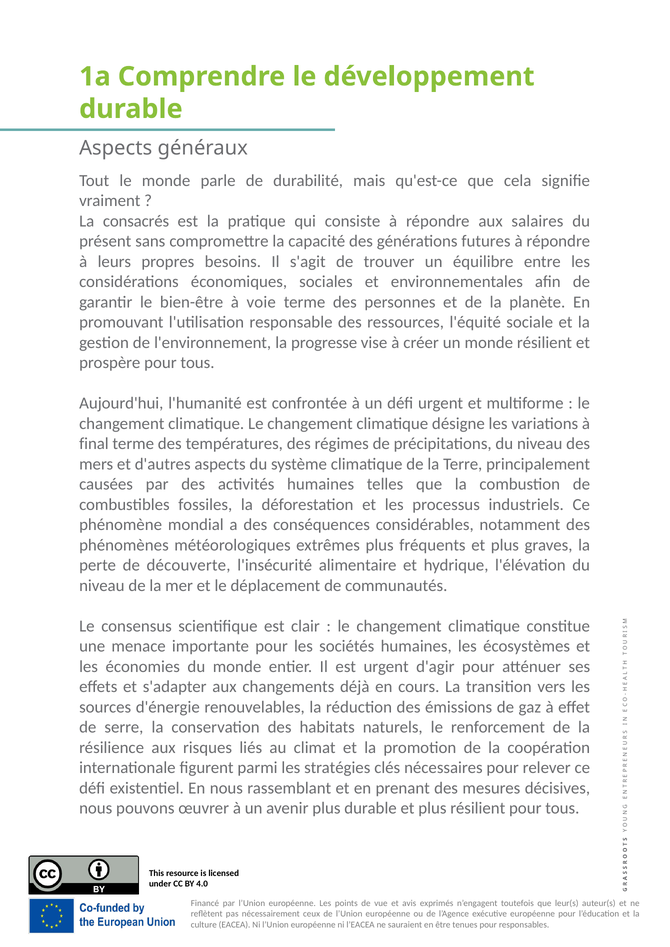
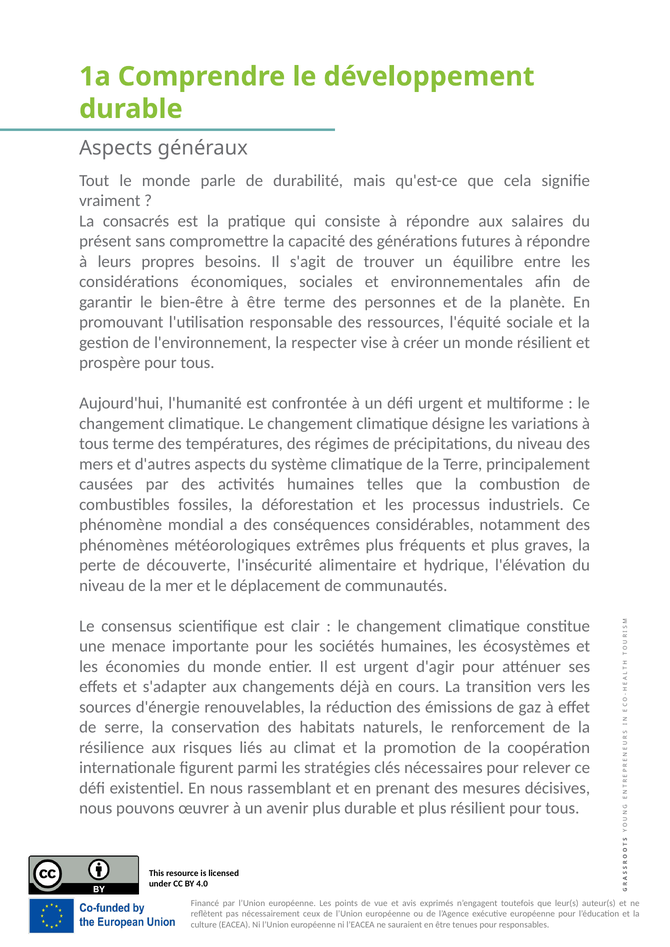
à voie: voie -> être (261, 302)
progresse: progresse -> respecter (324, 343)
final: final -> tous (94, 444)
